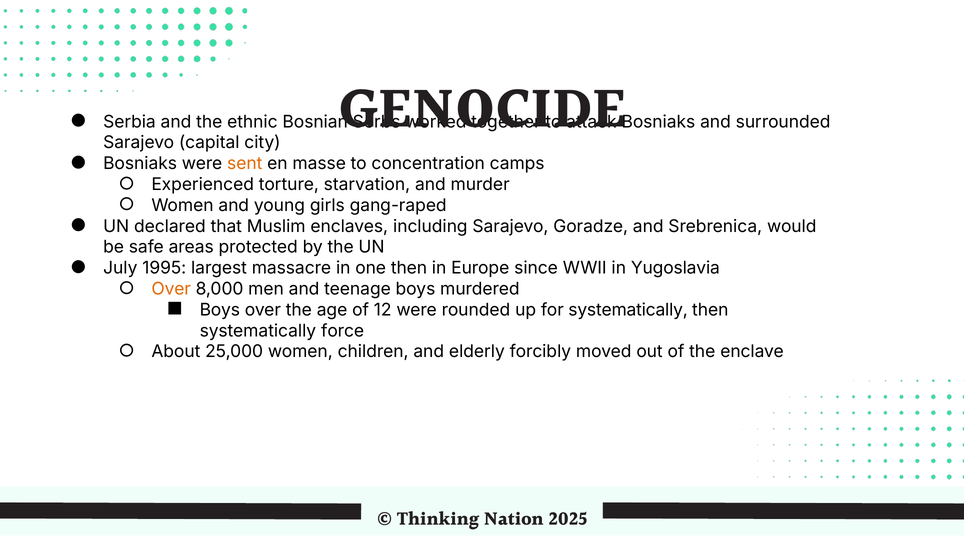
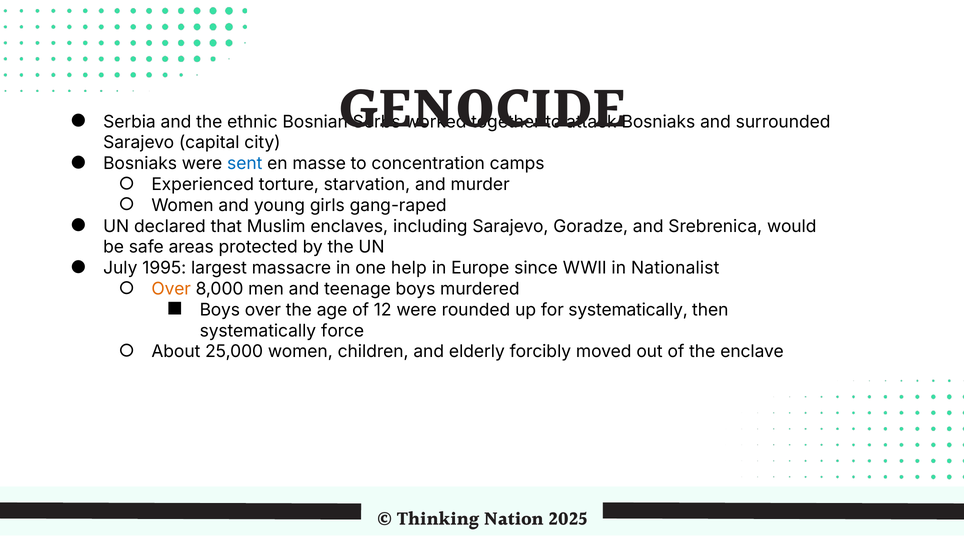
sent colour: orange -> blue (245, 164)
one then: then -> help (409, 268)
Yugoslavia: Yugoslavia -> Nationalist (675, 268)
